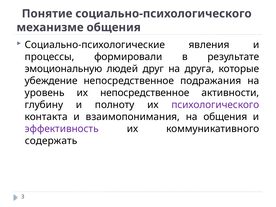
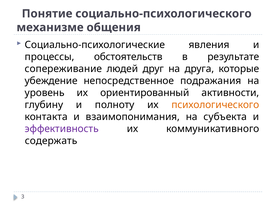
формировали: формировали -> обстоятельств (128, 57)
эмоциональную: эмоциональную -> сопереживание (63, 69)
их непосредственное: непосредственное -> ориентированный (145, 93)
психологического colour: purple -> orange (215, 105)
на общения: общения -> субъекта (225, 117)
